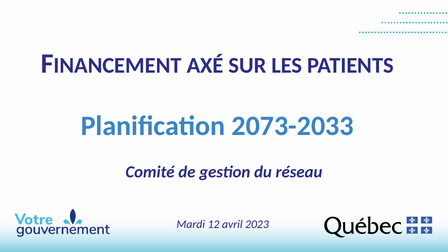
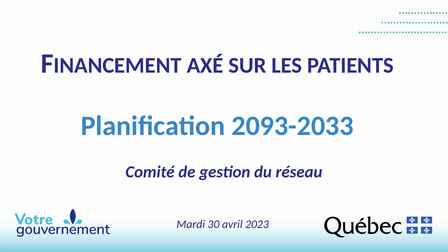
2073-2033: 2073-2033 -> 2093-2033 (293, 126)
12: 12 -> 30 (214, 224)
